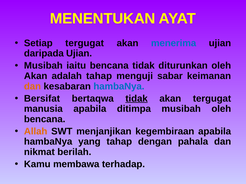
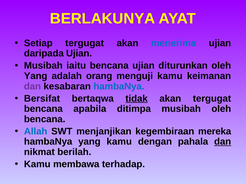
MENENTUKAN: MENENTUKAN -> BERLAKUNYA (103, 19)
bencana tidak: tidak -> ujian (143, 66)
Akan: Akan -> Yang (36, 76)
adalah tahap: tahap -> orang (99, 76)
menguji sabar: sabar -> kamu (170, 76)
dan colour: orange -> purple (32, 86)
manusia: manusia -> bencana (43, 109)
Allah colour: orange -> blue (36, 132)
kegembiraan apabila: apabila -> mereka (215, 132)
yang tahap: tahap -> kamu (119, 142)
dan underline: none -> present (223, 142)
